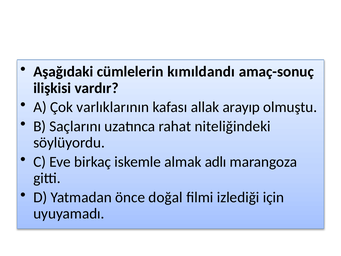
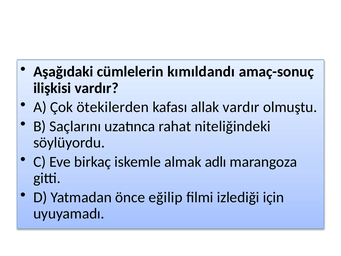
varlıklarının: varlıklarının -> ötekilerden (113, 107)
allak arayıp: arayıp -> vardır (241, 107)
doğal: doğal -> eğilip (166, 197)
